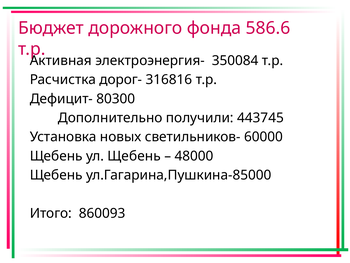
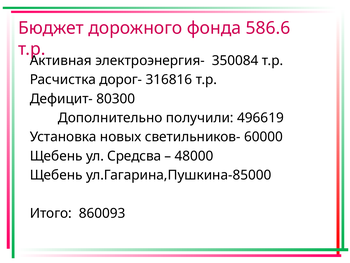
443745: 443745 -> 496619 (261, 118)
ул Щебень: Щебень -> Средсва (134, 156)
